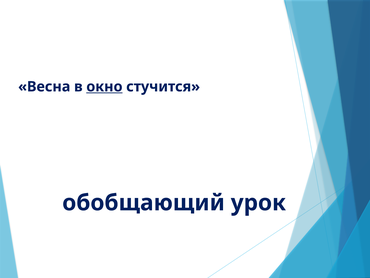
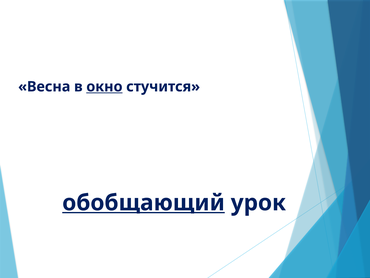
обобщающий underline: none -> present (144, 202)
